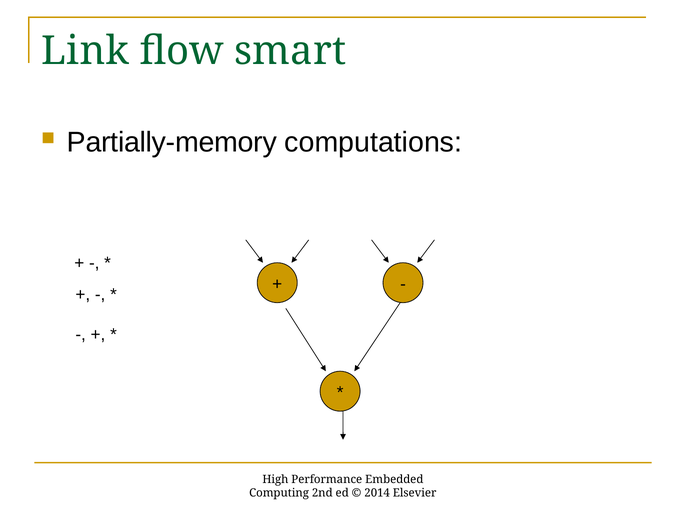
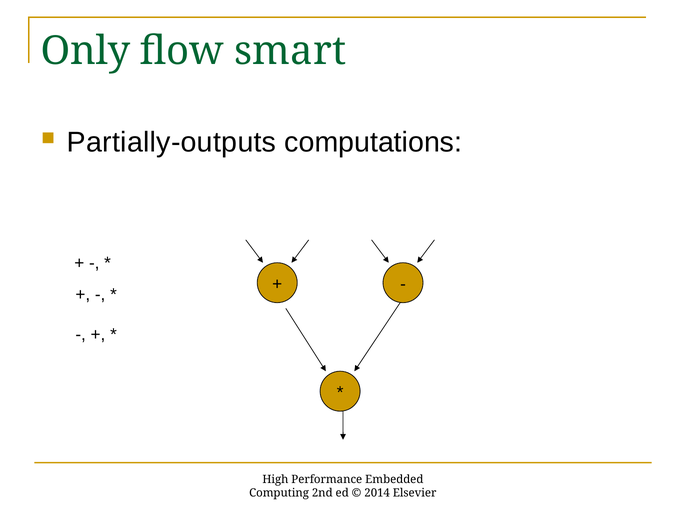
Link: Link -> Only (85, 51)
Partially-memory: Partially-memory -> Partially-outputs (172, 143)
